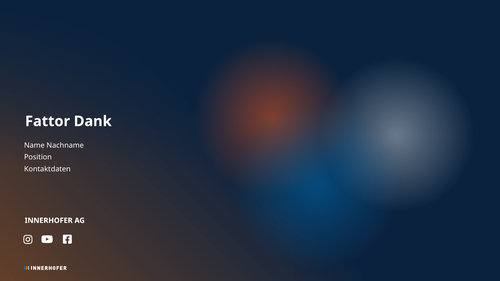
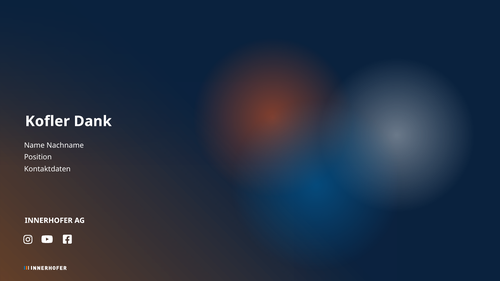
Fattor: Fattor -> Kofler (47, 121)
